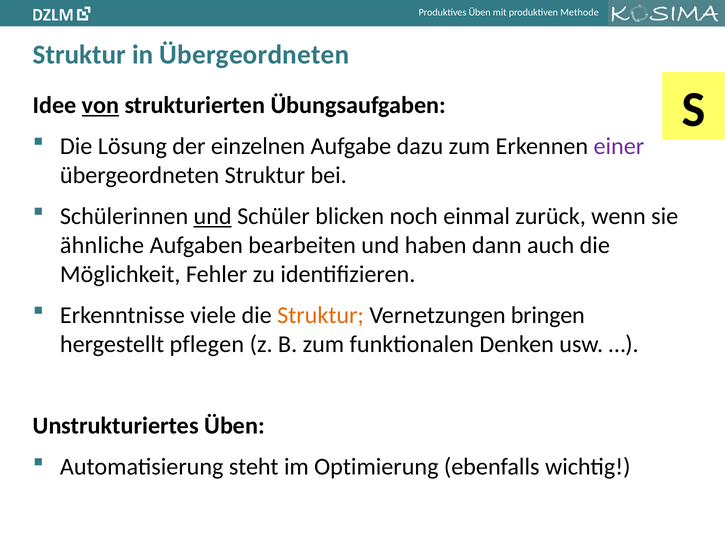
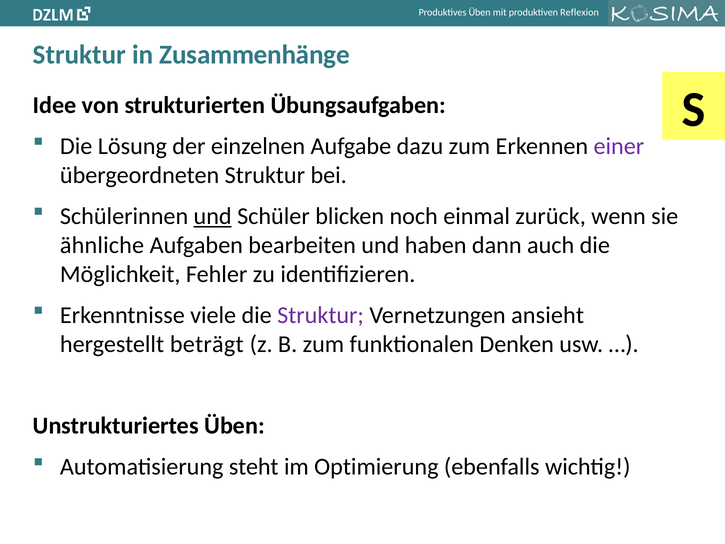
Methode: Methode -> Reflexion (580, 12)
in Übergeordneten: Übergeordneten -> Zusammenhänge (255, 55)
von underline: present -> none (101, 105)
Struktur colour: orange -> purple (321, 315)
bringen: bringen -> ansieht (548, 315)
pflegen: pflegen -> beträgt (207, 344)
